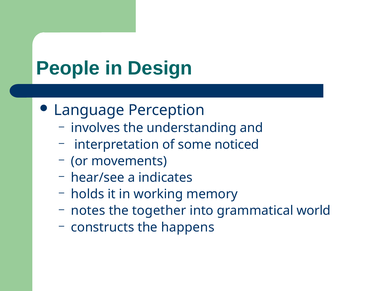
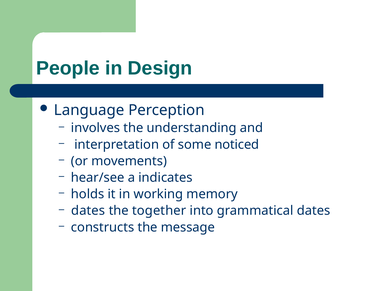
notes: notes -> dates (88, 211)
grammatical world: world -> dates (314, 211)
happens: happens -> message (188, 227)
